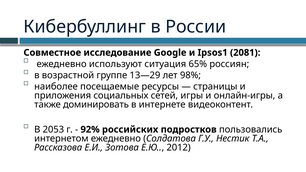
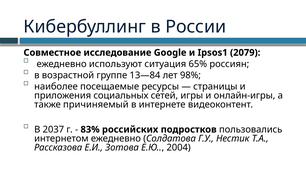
2081: 2081 -> 2079 (245, 53)
13—29: 13—29 -> 13—84 (145, 75)
доминировать: доминировать -> причиняемый (96, 105)
2053: 2053 -> 2037 (53, 130)
92%: 92% -> 83% (90, 130)
2012: 2012 -> 2004 (179, 148)
